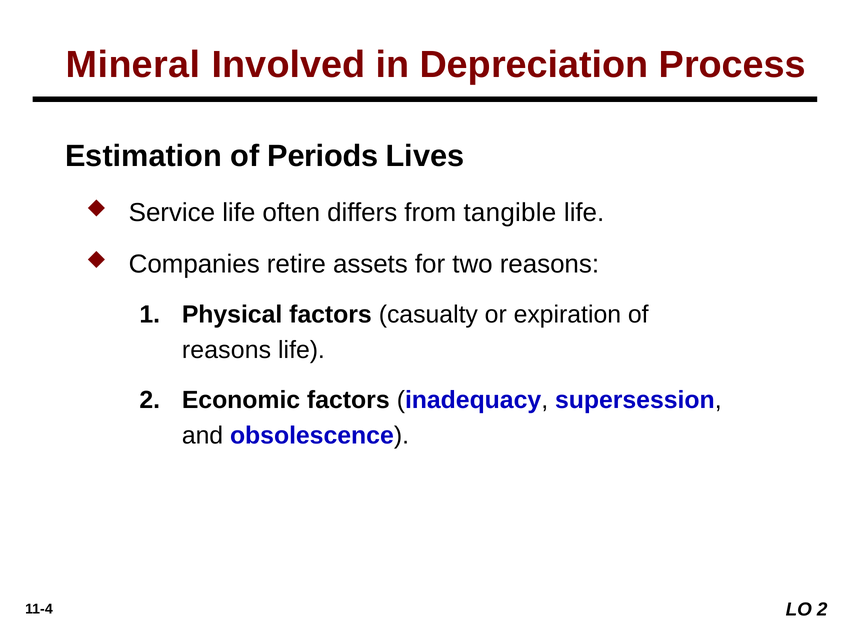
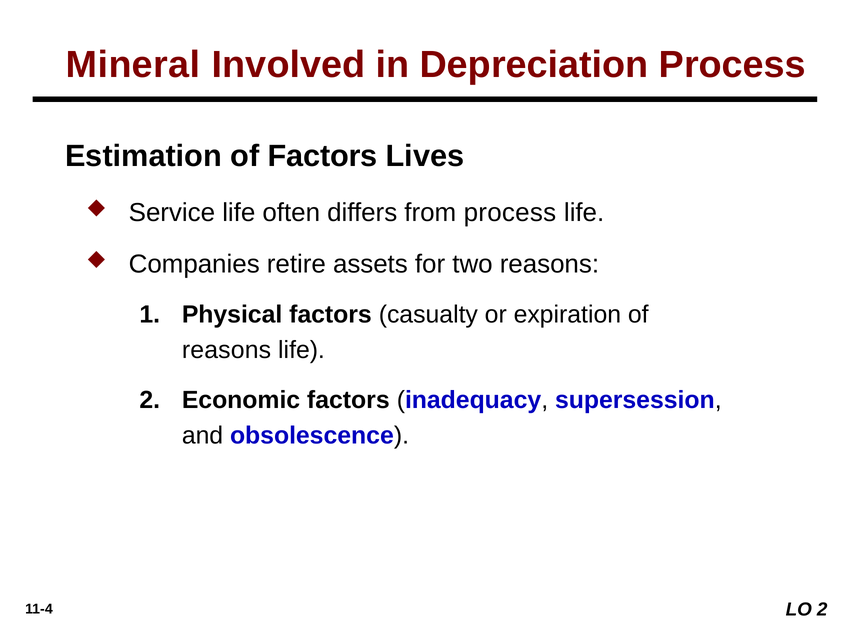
of Periods: Periods -> Factors (323, 156)
from tangible: tangible -> process (510, 212)
